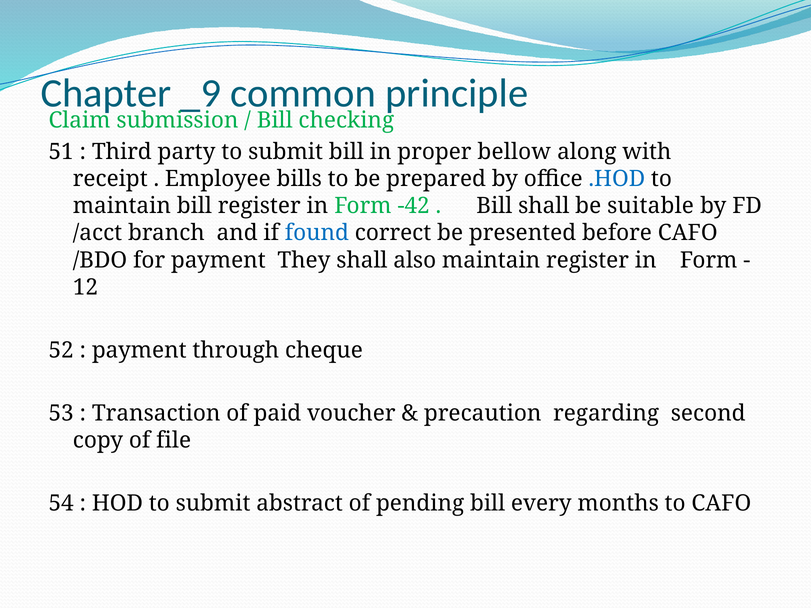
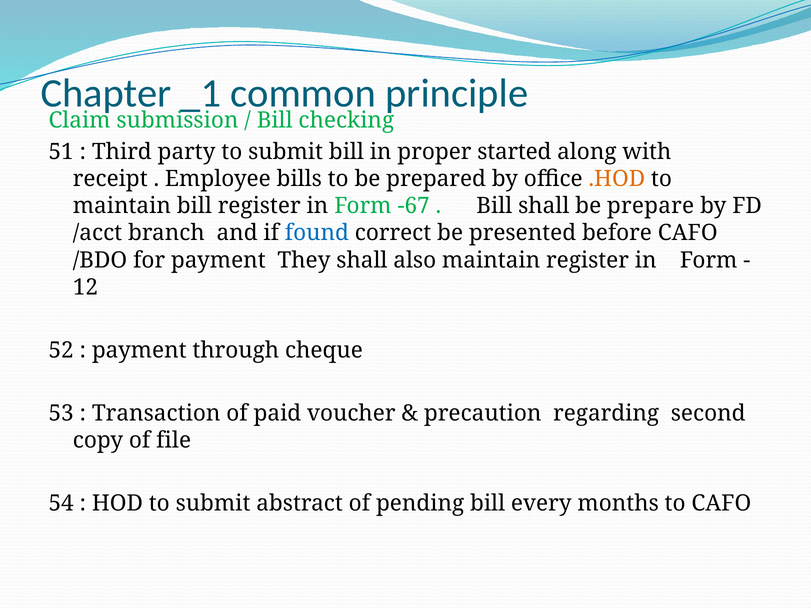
_9: _9 -> _1 (201, 94)
bellow: bellow -> started (514, 152)
.HOD colour: blue -> orange (617, 179)
-42: -42 -> -67 (414, 206)
suitable: suitable -> prepare (651, 206)
